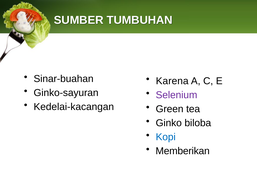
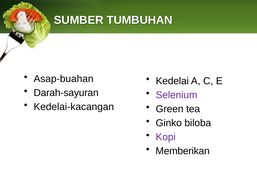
Sinar-buahan: Sinar-buahan -> Asap-buahan (64, 79)
Karena: Karena -> Kedelai (172, 81)
Ginko-sayuran: Ginko-sayuran -> Darah-sayuran (66, 93)
Kopi colour: blue -> purple (166, 137)
